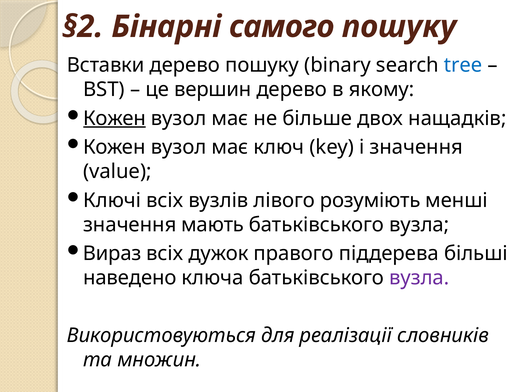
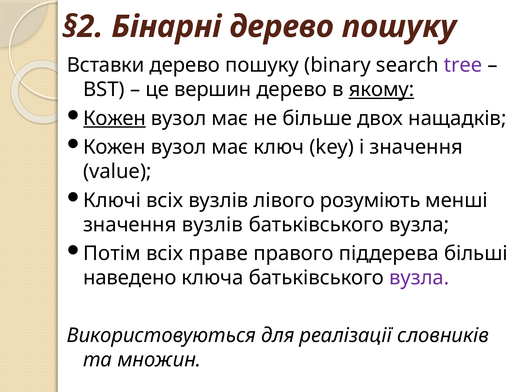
Бінарні самого: самого -> дерево (282, 27)
tree colour: blue -> purple (463, 65)
якому underline: none -> present (381, 89)
значення мають: мають -> вузлів (212, 224)
Вираз: Вираз -> Потім (112, 253)
дужок: дужок -> праве (218, 253)
